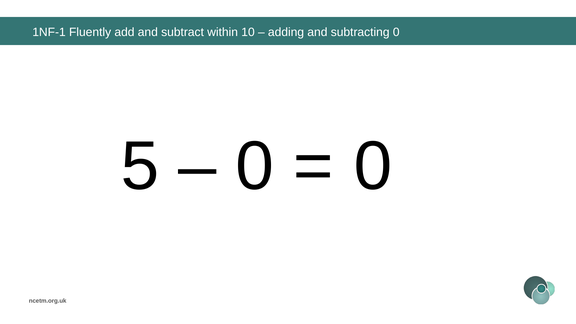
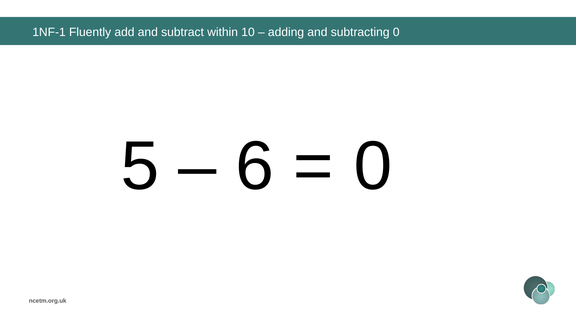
0: 0 -> 6 (255, 166)
